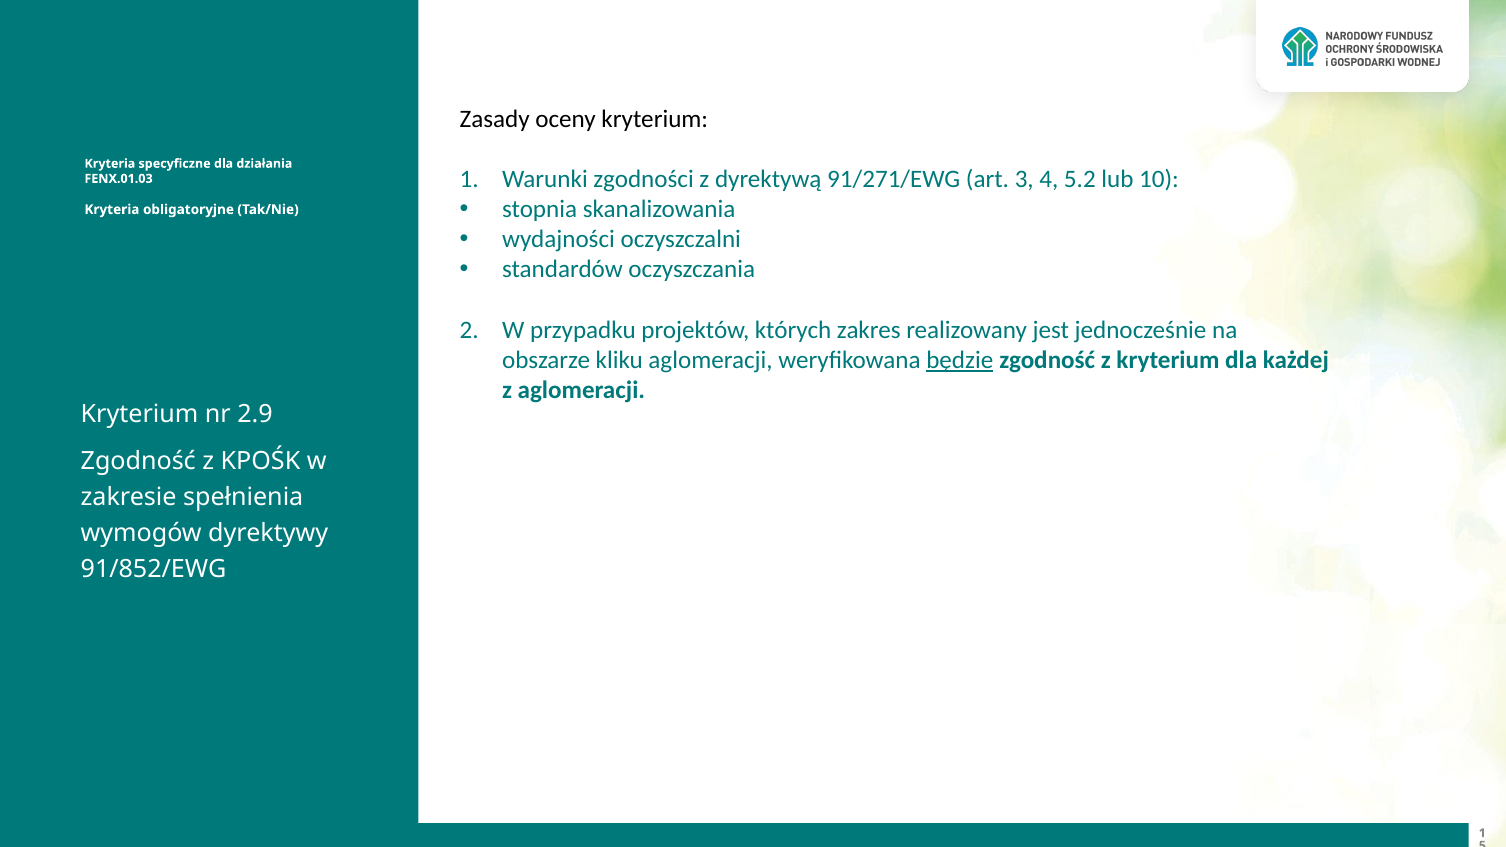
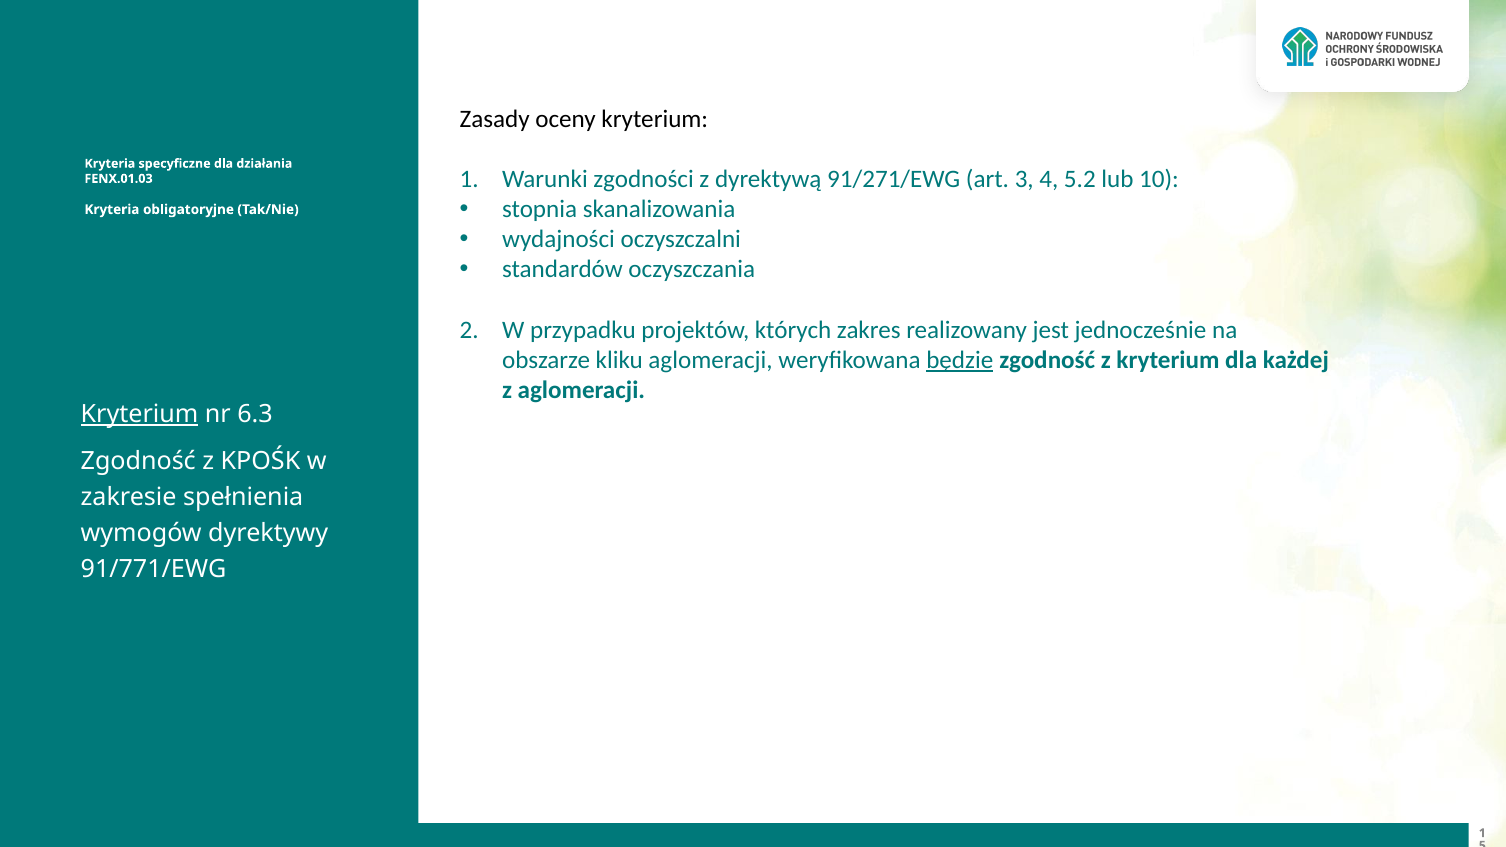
Kryterium underline: none -> present (140, 414)
2.9: 2.9 -> 6.3 (255, 414)
91/852/EWG: 91/852/EWG -> 91/771/EWG (154, 569)
